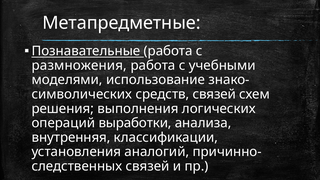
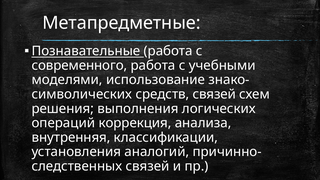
размножения: размножения -> современного (79, 65)
выработки: выработки -> коррекция (135, 123)
